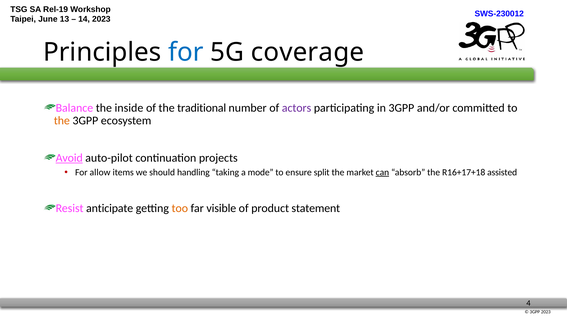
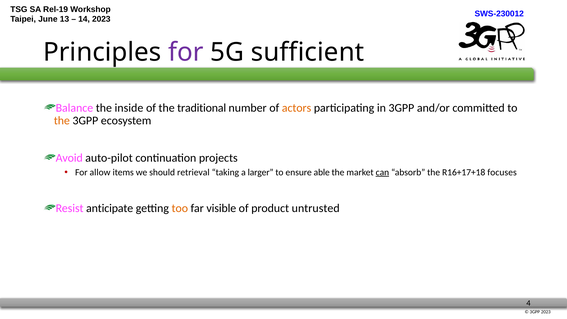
for colour: blue -> purple (186, 52)
coverage: coverage -> sufficient (308, 52)
actors colour: purple -> orange (297, 108)
Avoid underline: present -> none (69, 158)
handling: handling -> retrieval (193, 172)
mode: mode -> larger (261, 172)
split: split -> able (322, 172)
assisted: assisted -> focuses (502, 172)
statement: statement -> untrusted (316, 208)
